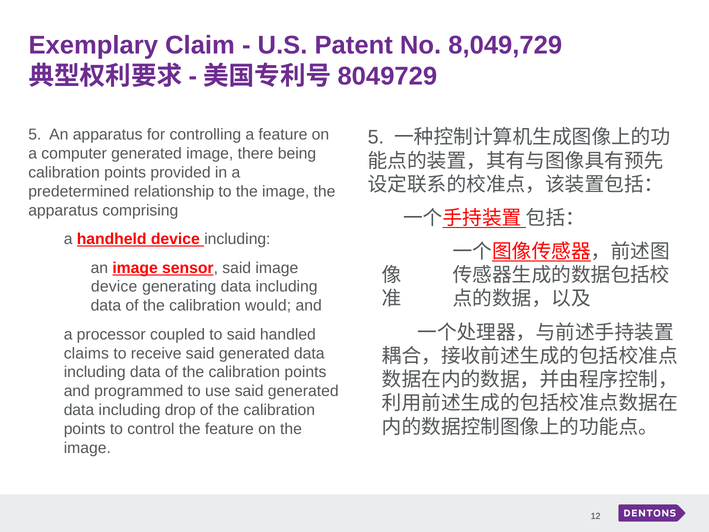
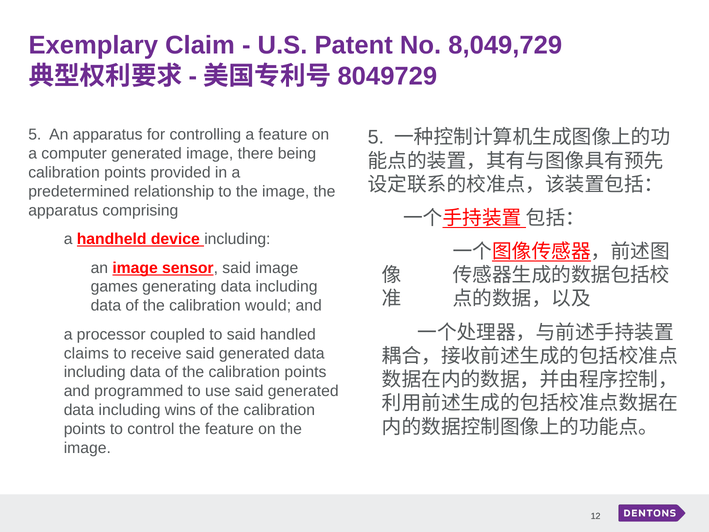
device: device -> games (114, 287)
drop: drop -> wins (180, 410)
